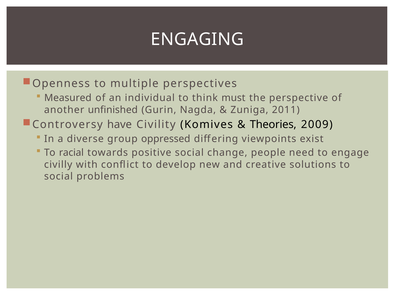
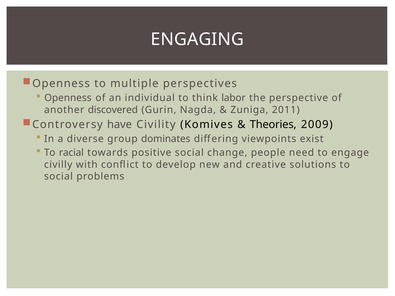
Measured: Measured -> Openness (68, 98)
must: must -> labor (234, 98)
unfinished: unfinished -> discovered (113, 110)
oppressed: oppressed -> dominates (166, 139)
